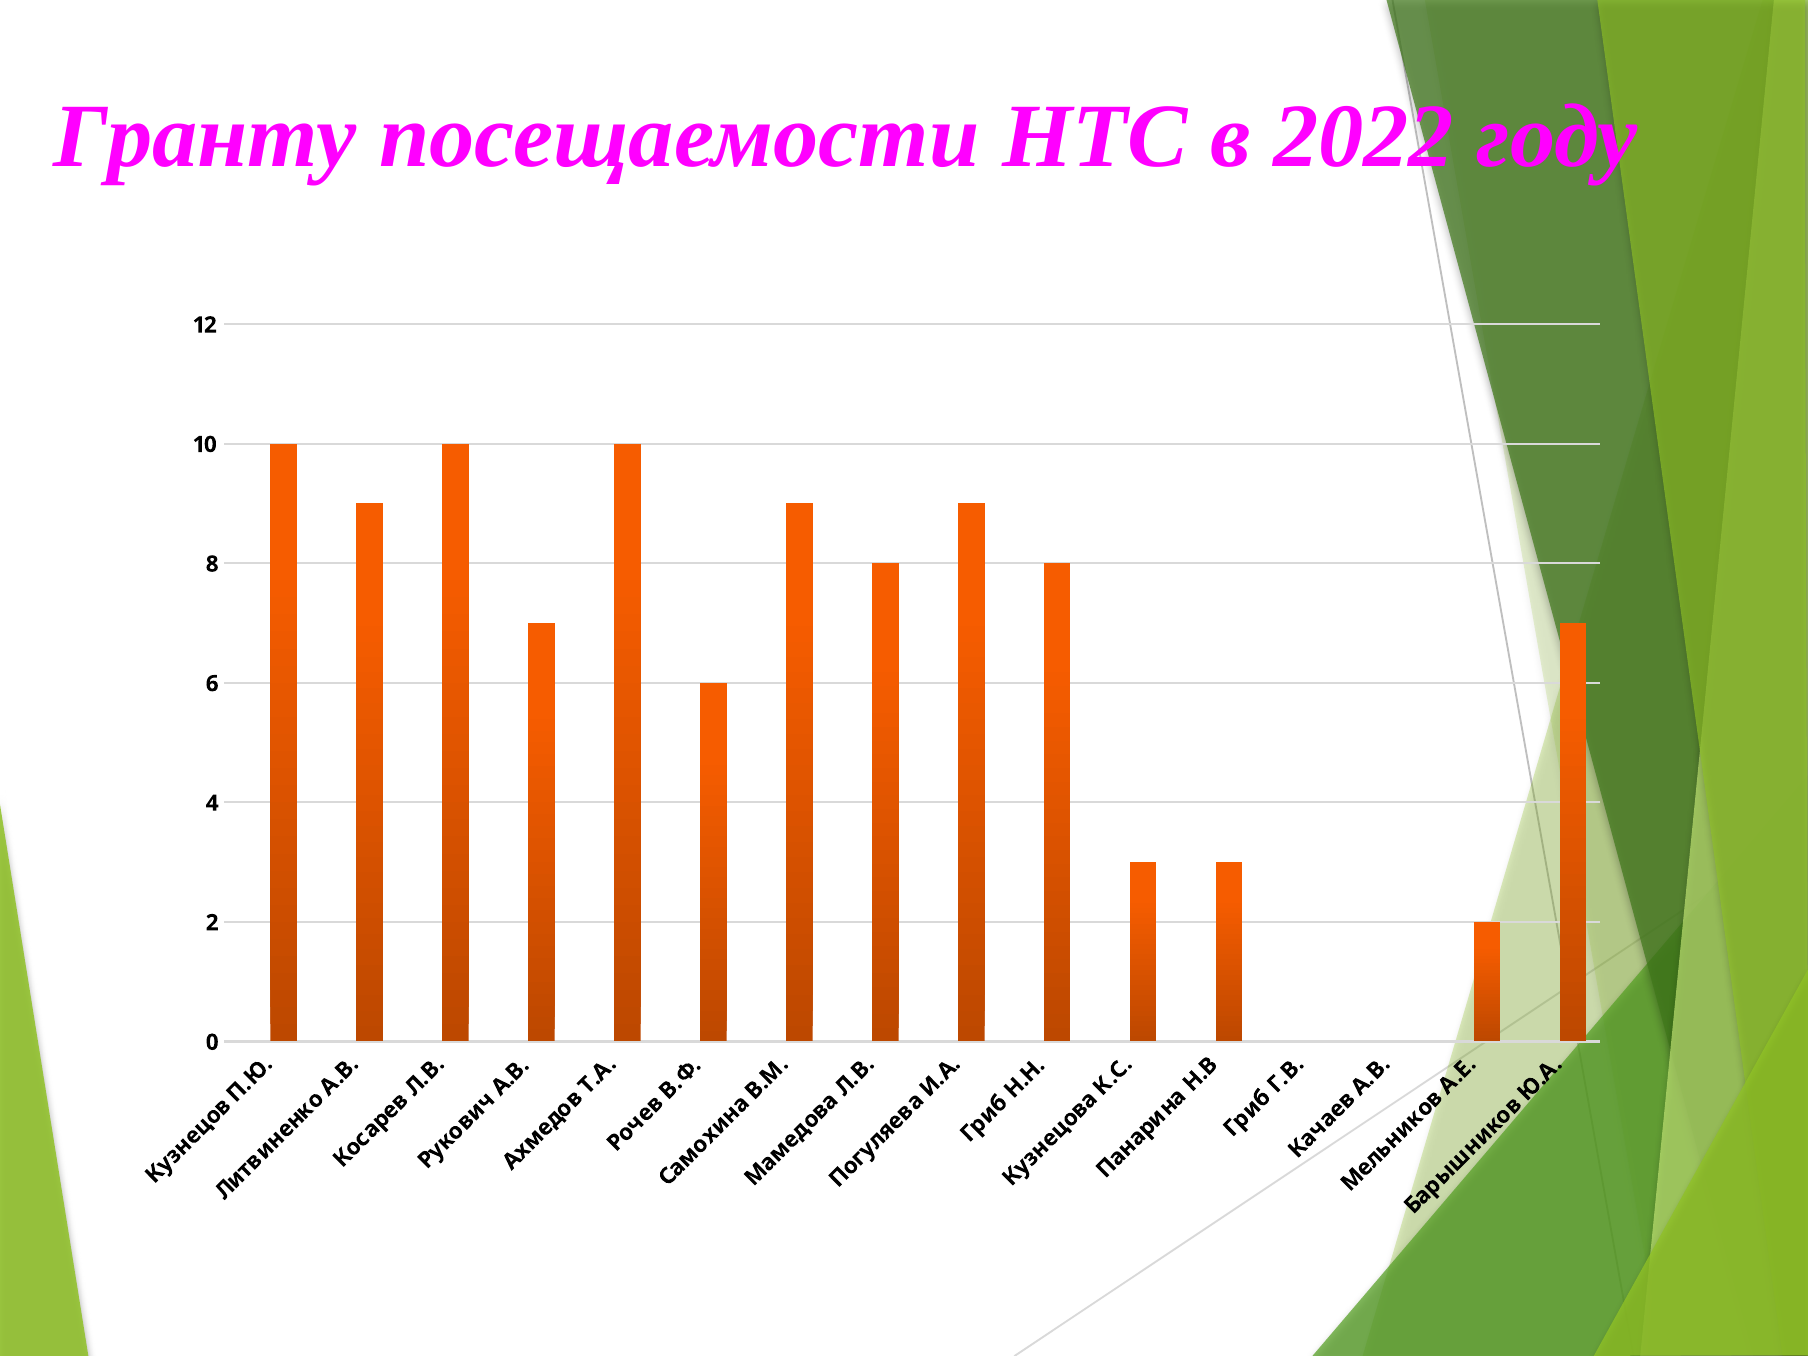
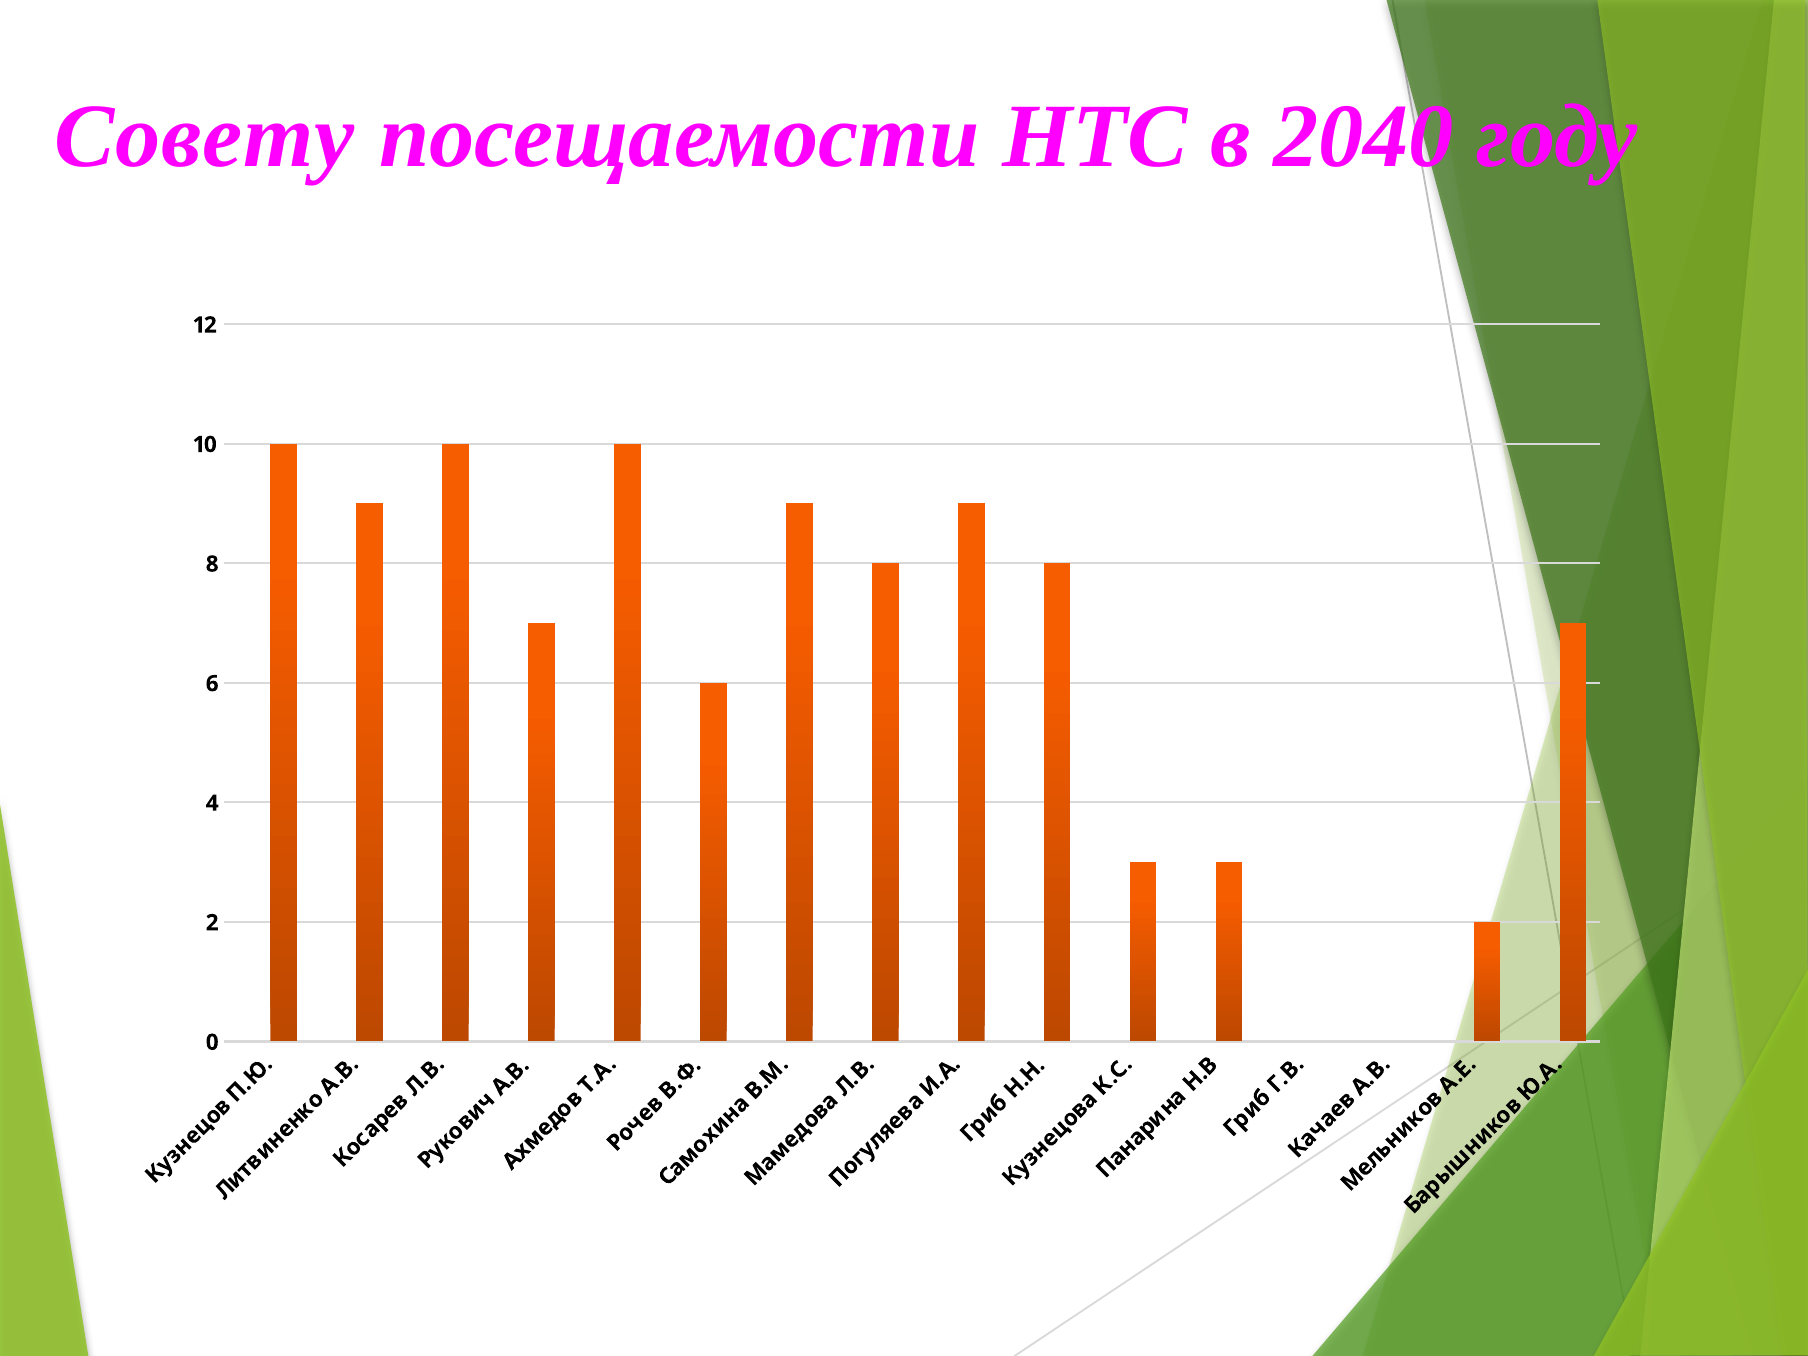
Гранту: Гранту -> Совету (205, 137)
2022: 2022 -> 2040 (1364, 137)
